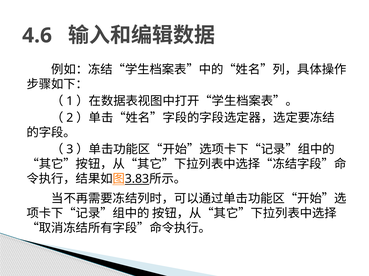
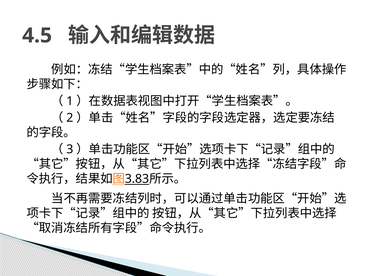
4.6: 4.6 -> 4.5 (37, 36)
